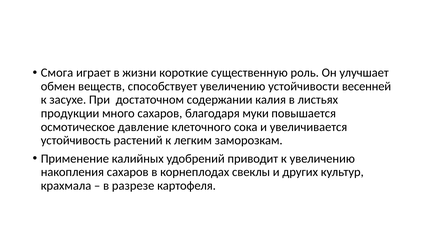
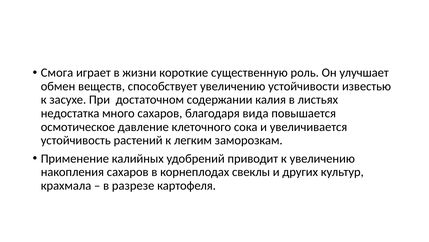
весенней: весенней -> известью (367, 86)
продукции: продукции -> недостатка (70, 113)
муки: муки -> вида (256, 113)
